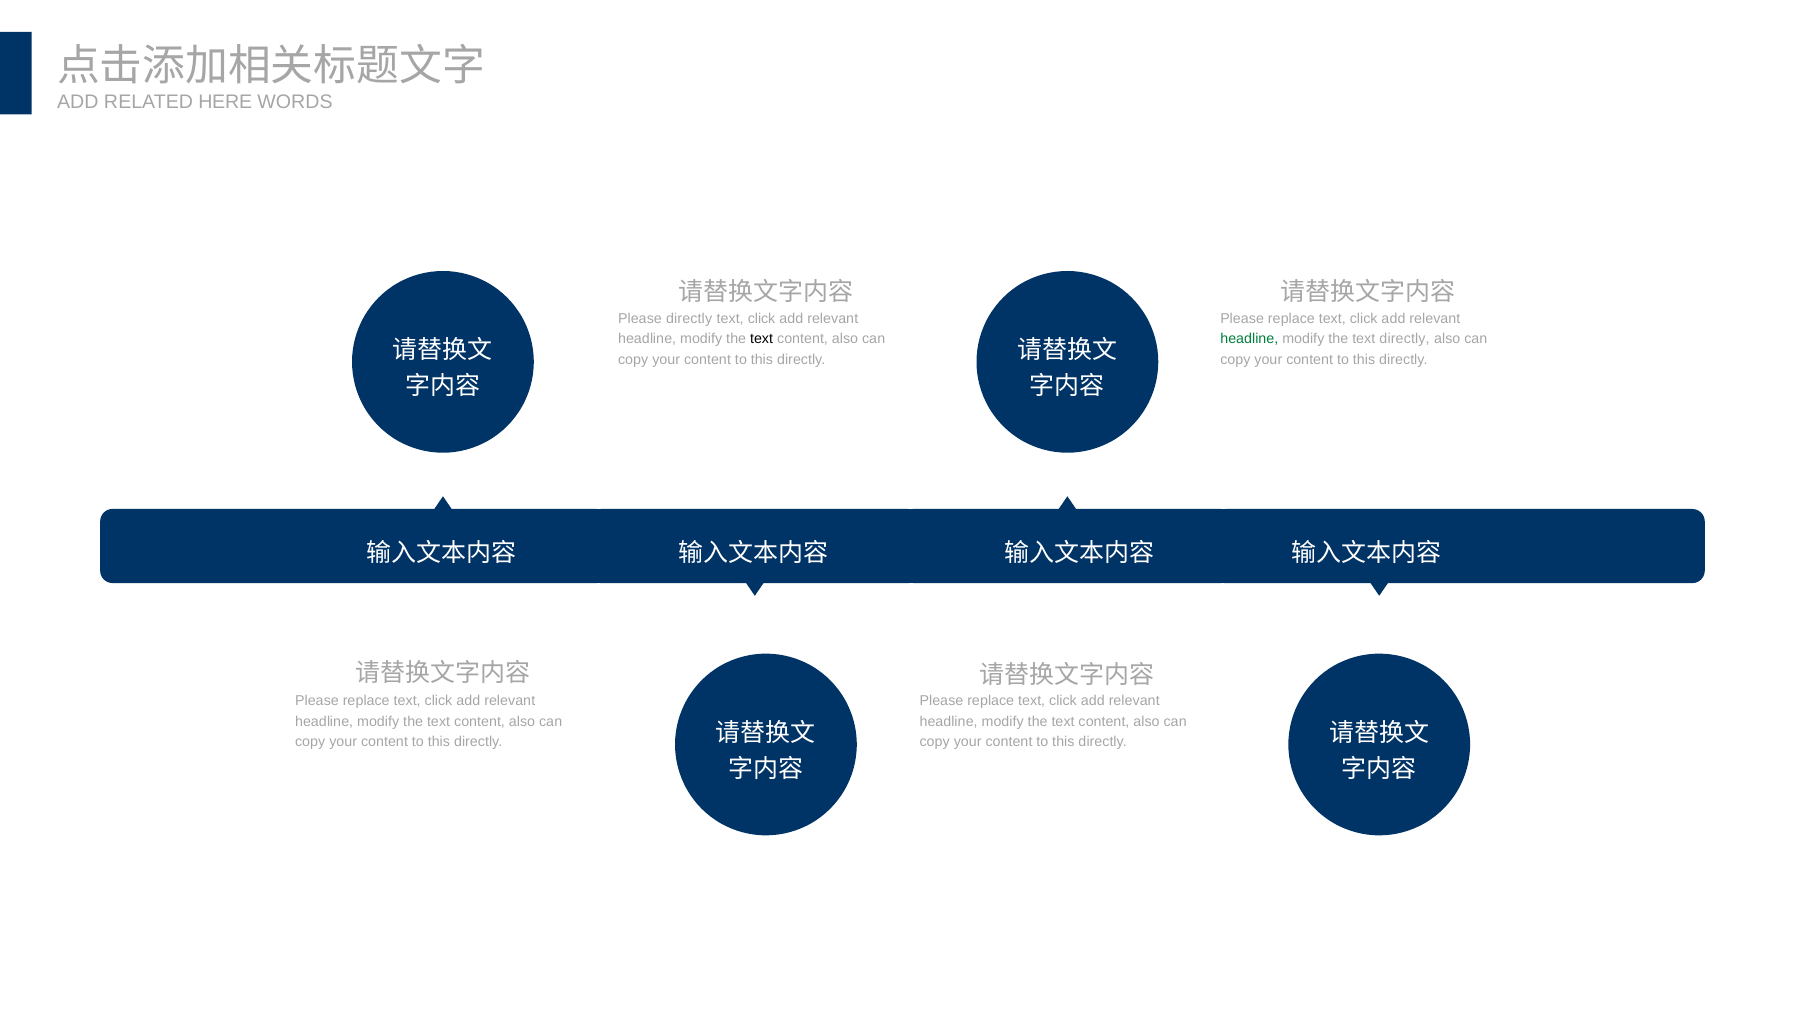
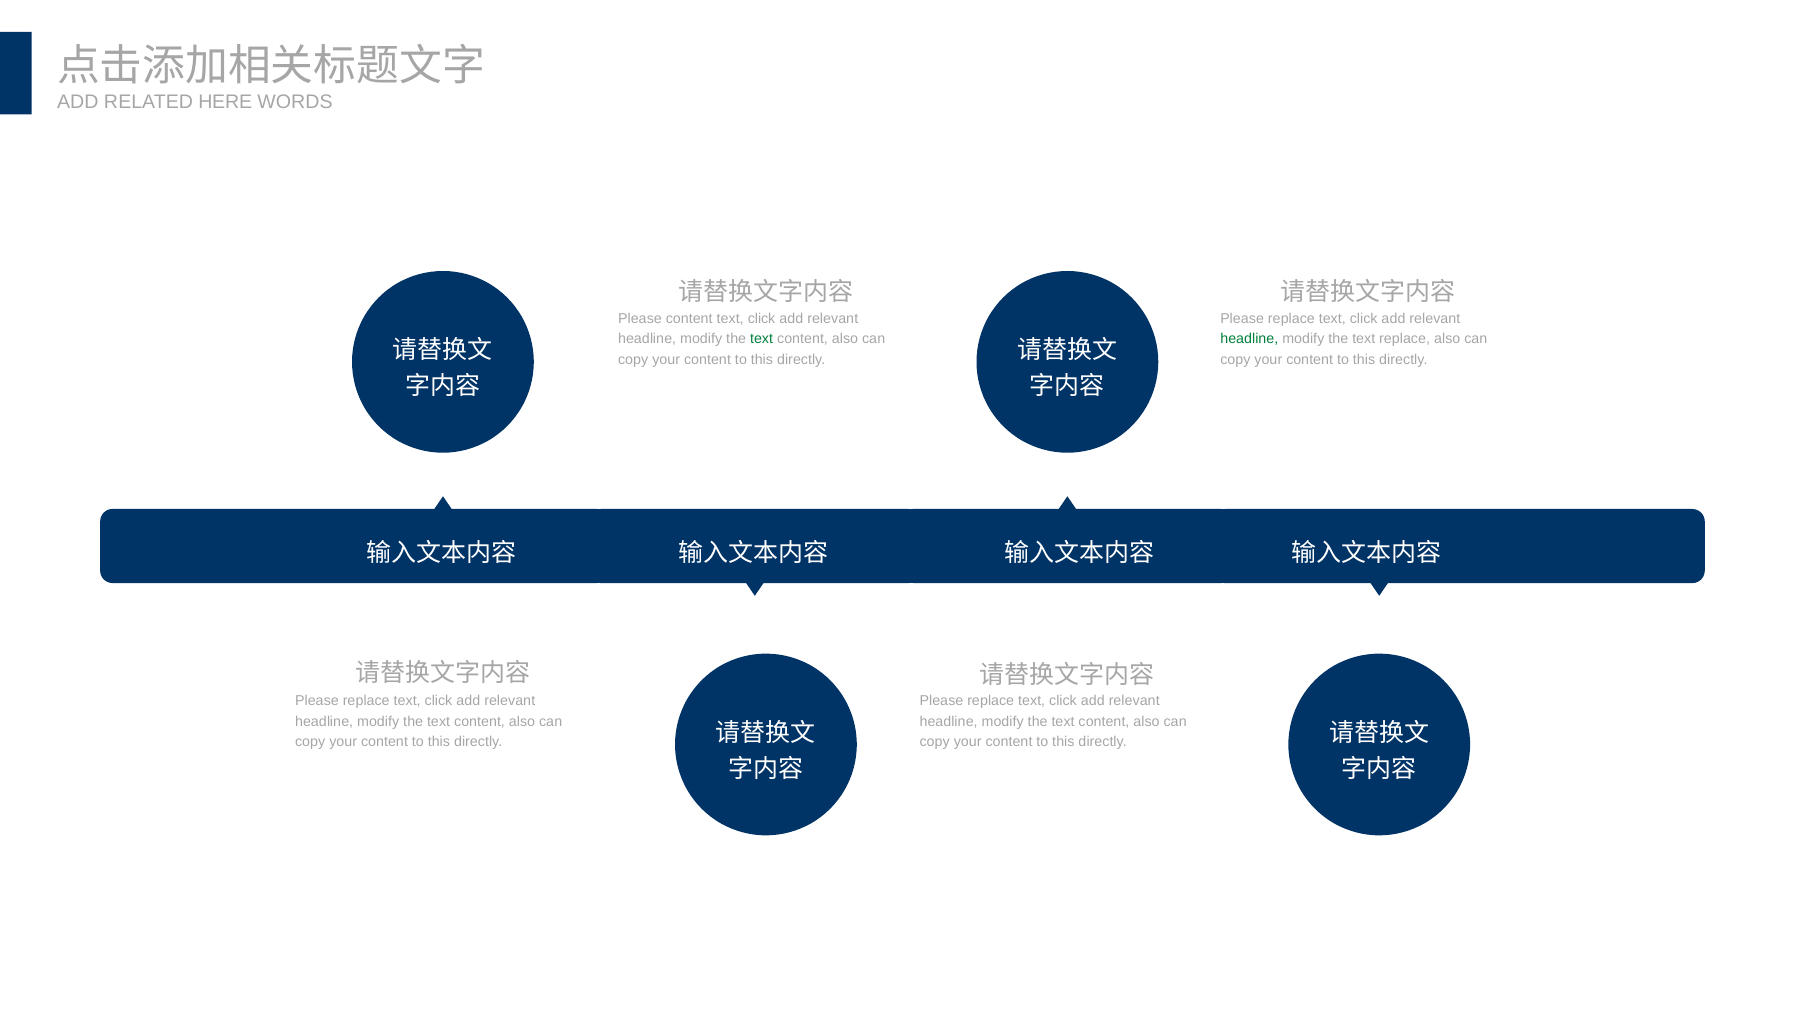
Please directly: directly -> content (689, 319)
text colour: black -> green (762, 339)
text directly: directly -> replace (1405, 339)
